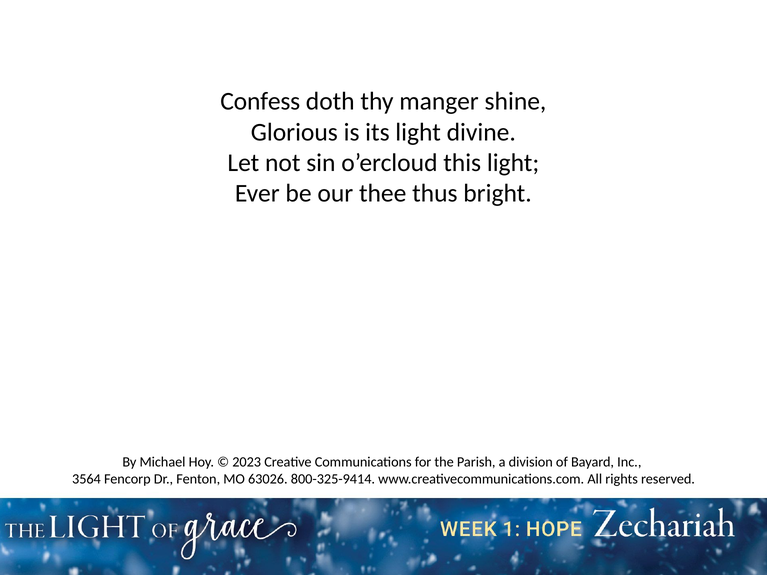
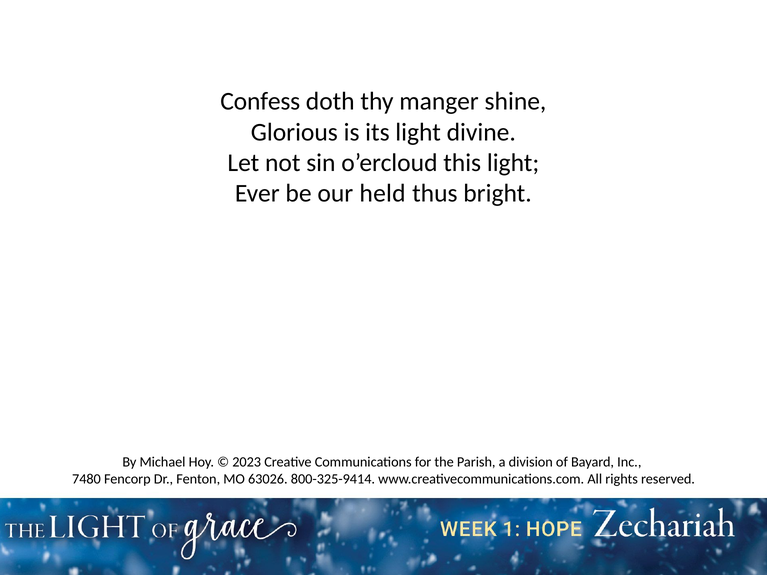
thee: thee -> held (383, 194)
3564: 3564 -> 7480 (86, 479)
